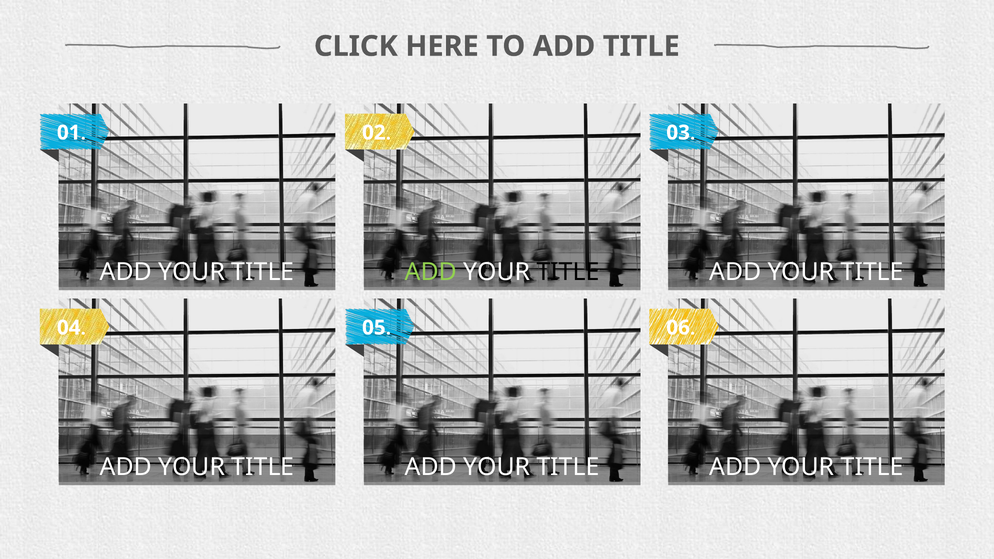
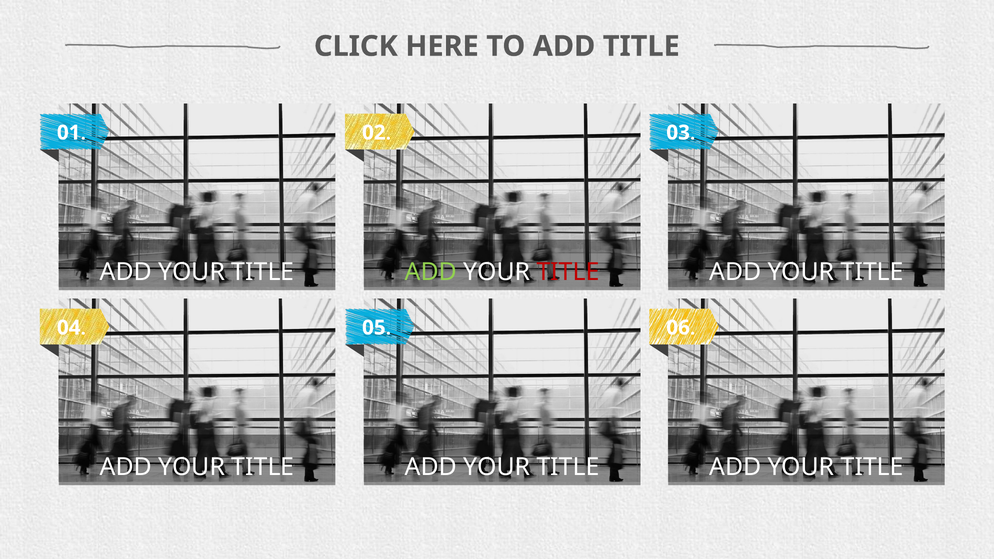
TITLE colour: black -> red (568, 272)
